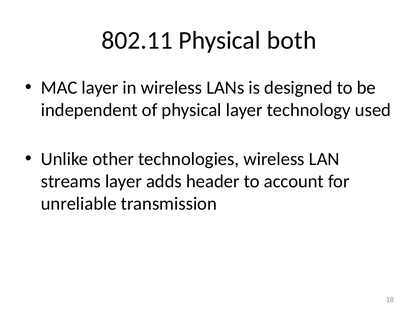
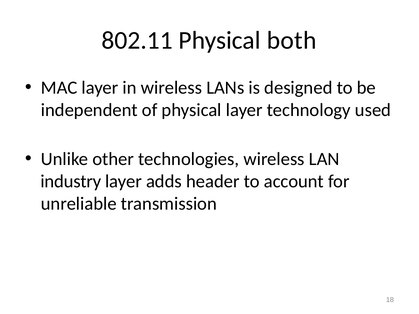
streams: streams -> industry (71, 182)
